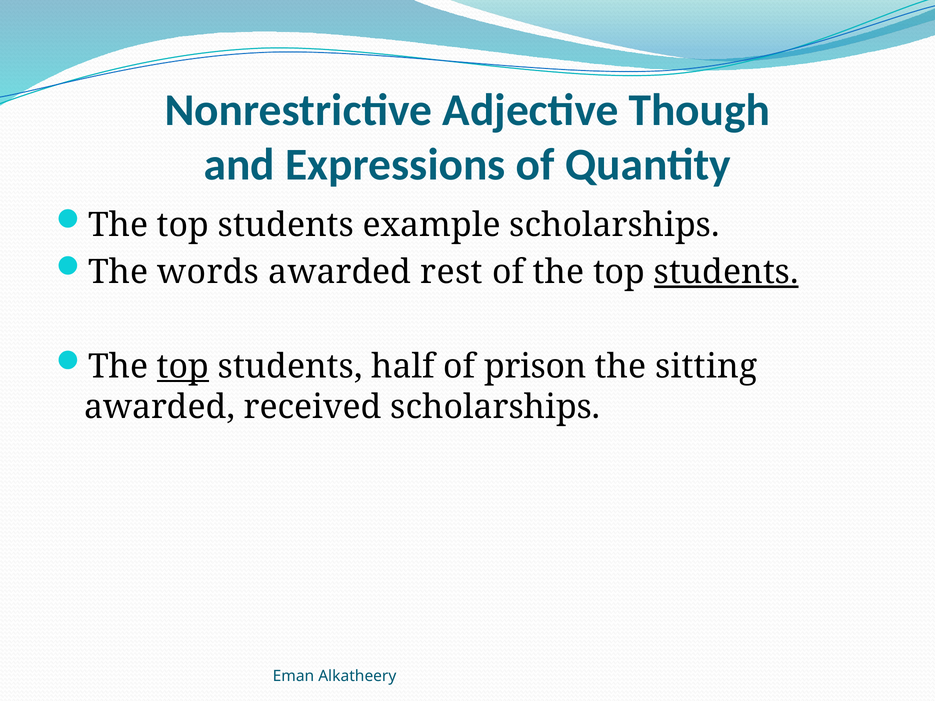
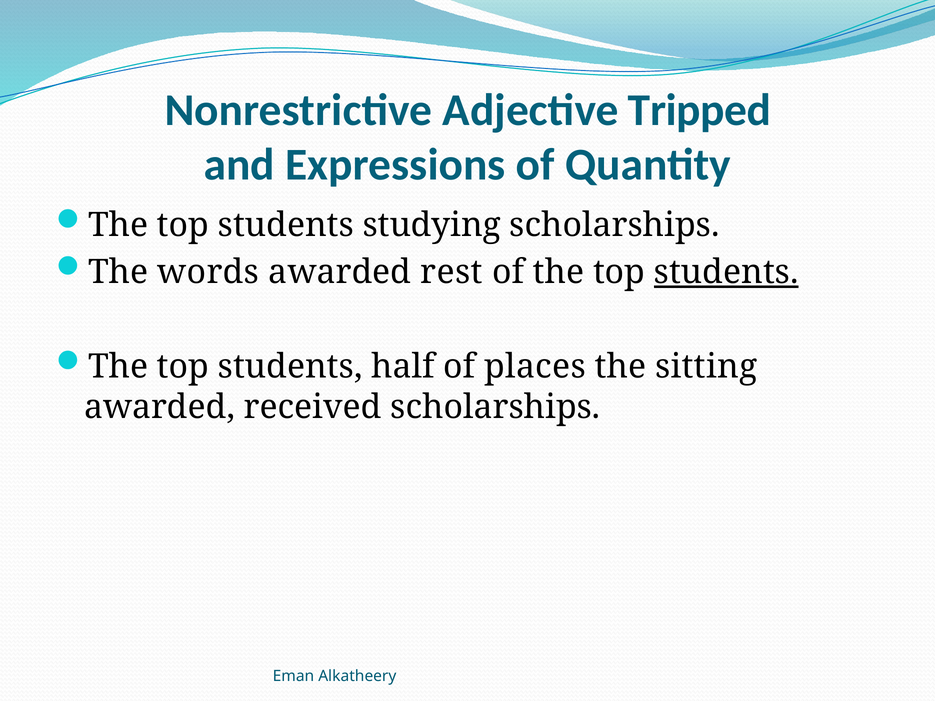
Though: Though -> Tripped (700, 110)
example: example -> studying (432, 225)
top underline: present -> none (183, 367)
prison: prison -> places (535, 367)
